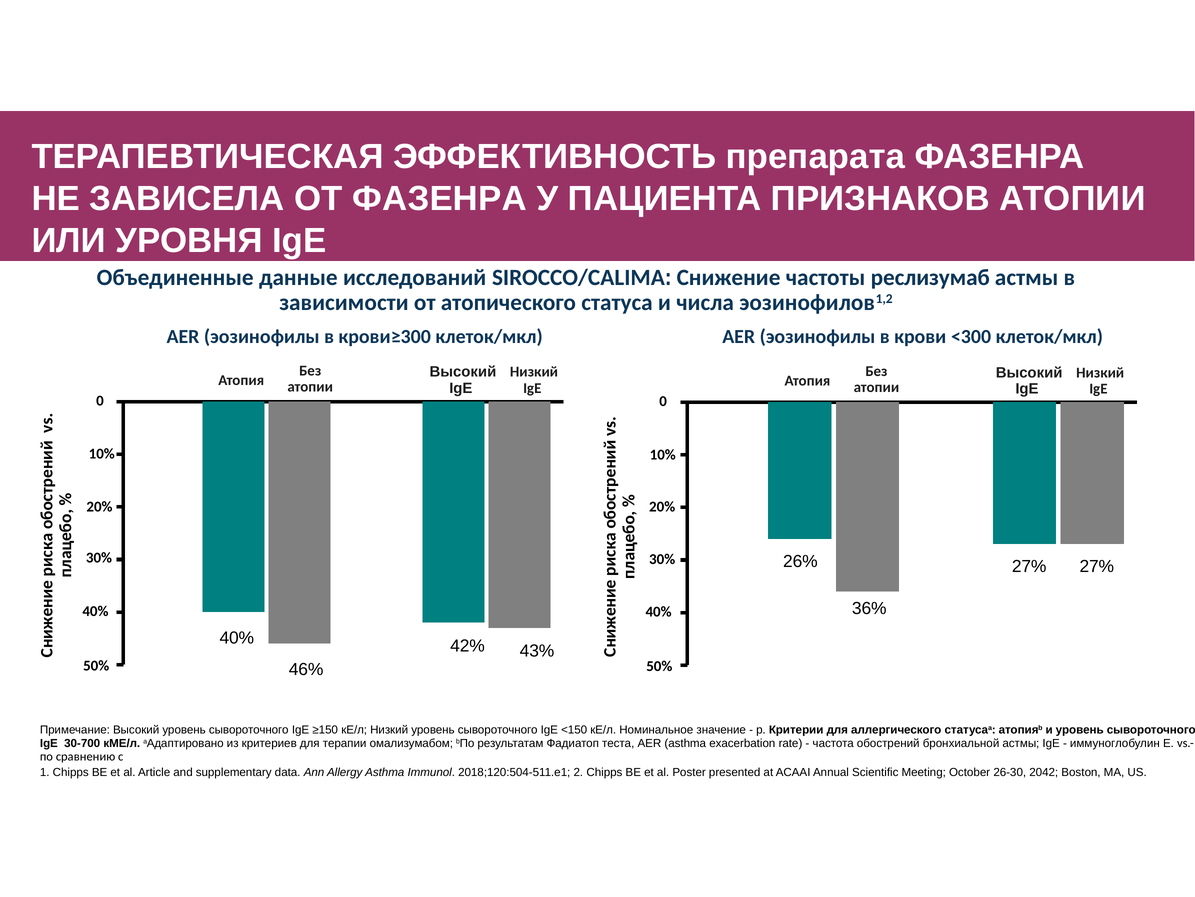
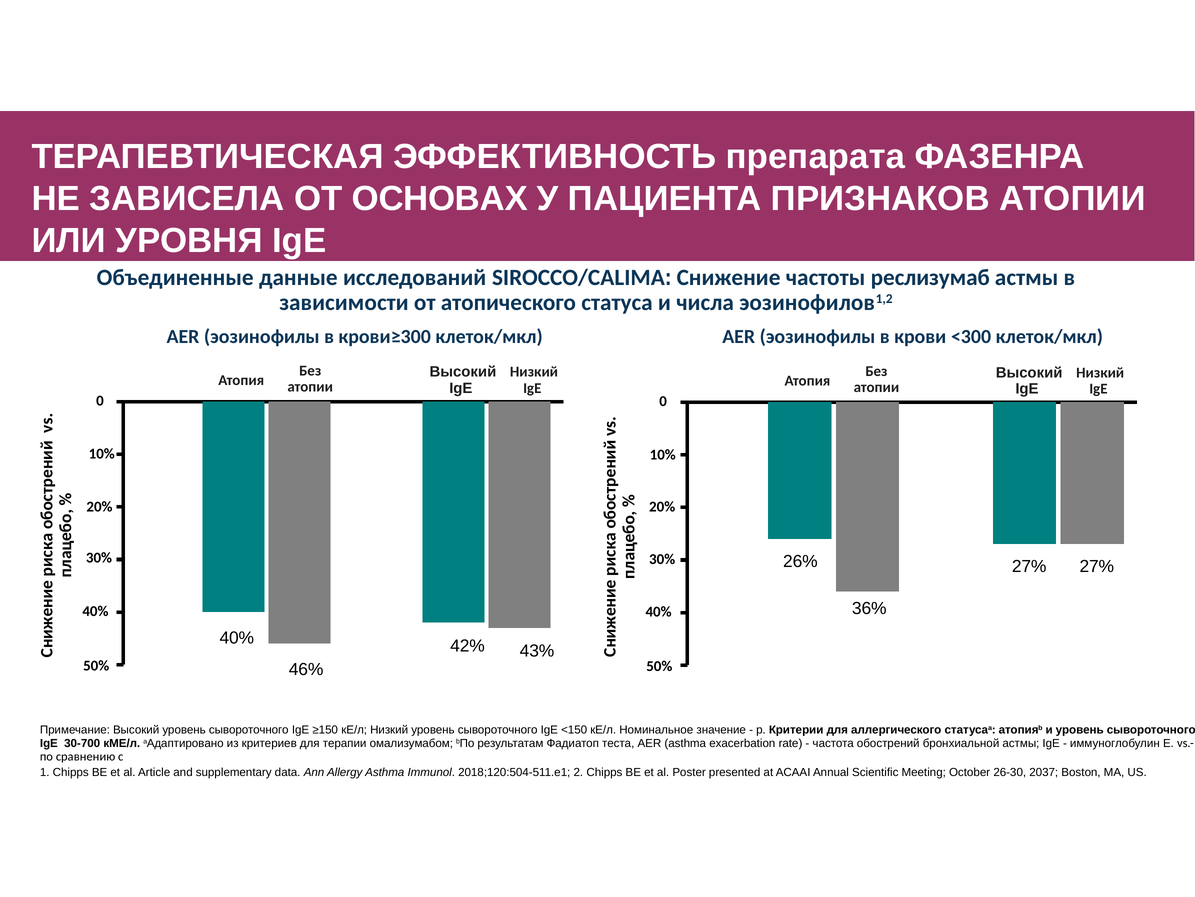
ОТ ФАЗЕНРА: ФАЗЕНРА -> ОСНОВАХ (440, 199)
2042: 2042 -> 2037 (1044, 772)
